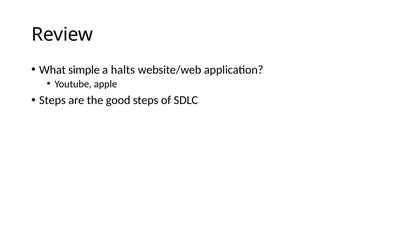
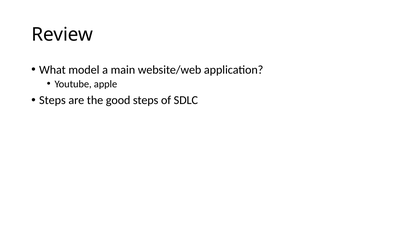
simple: simple -> model (84, 70)
halts: halts -> main (123, 70)
